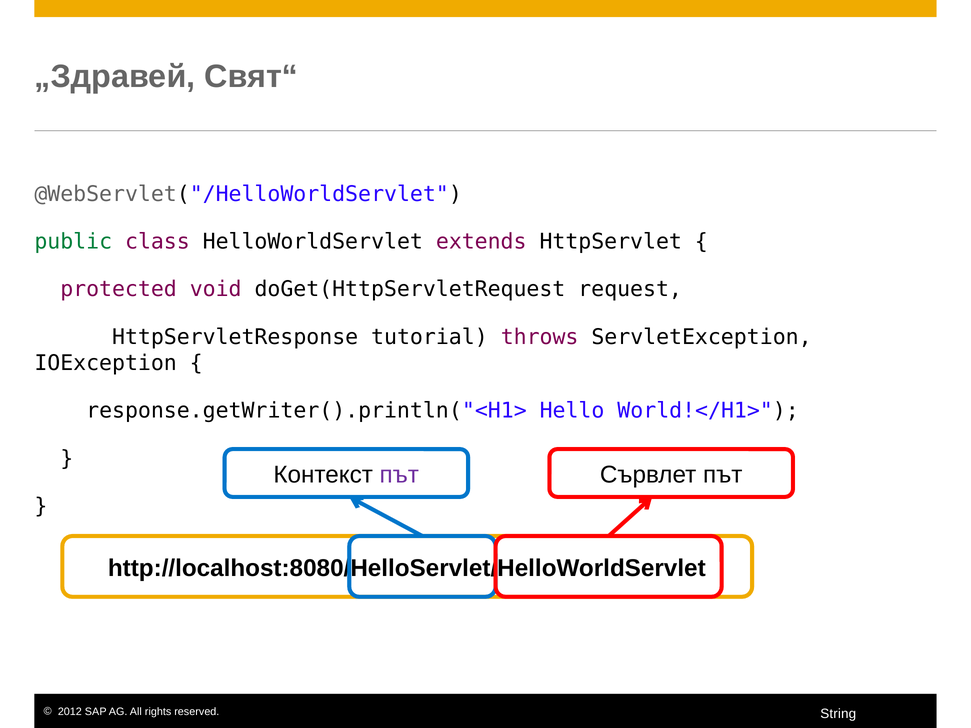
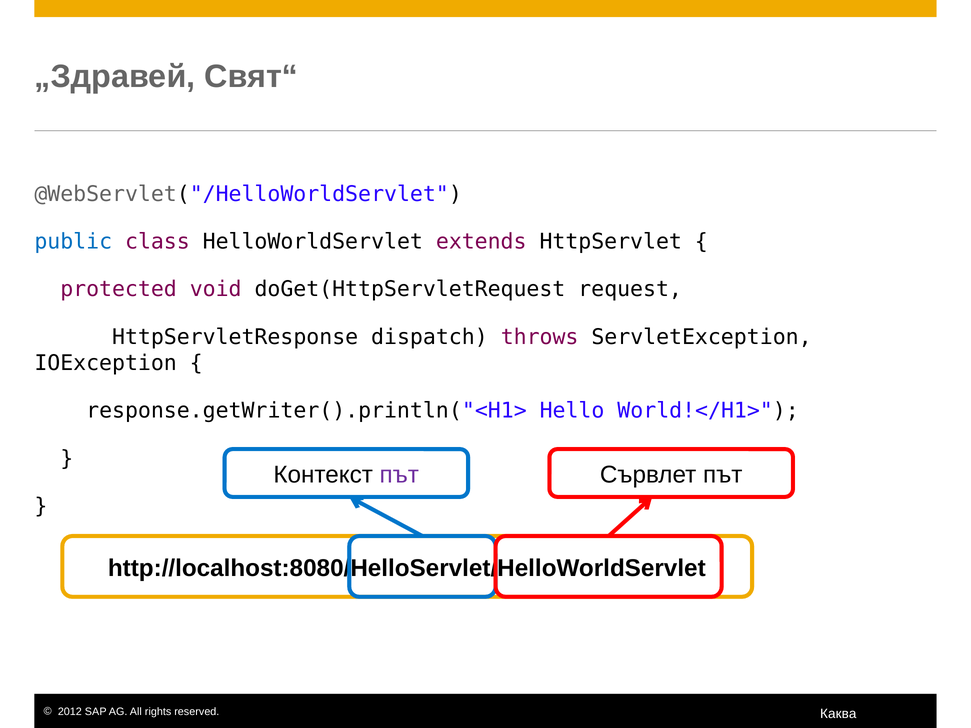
public colour: green -> blue (73, 242)
tutorial: tutorial -> dispatch (429, 337)
String: String -> Каква (838, 714)
